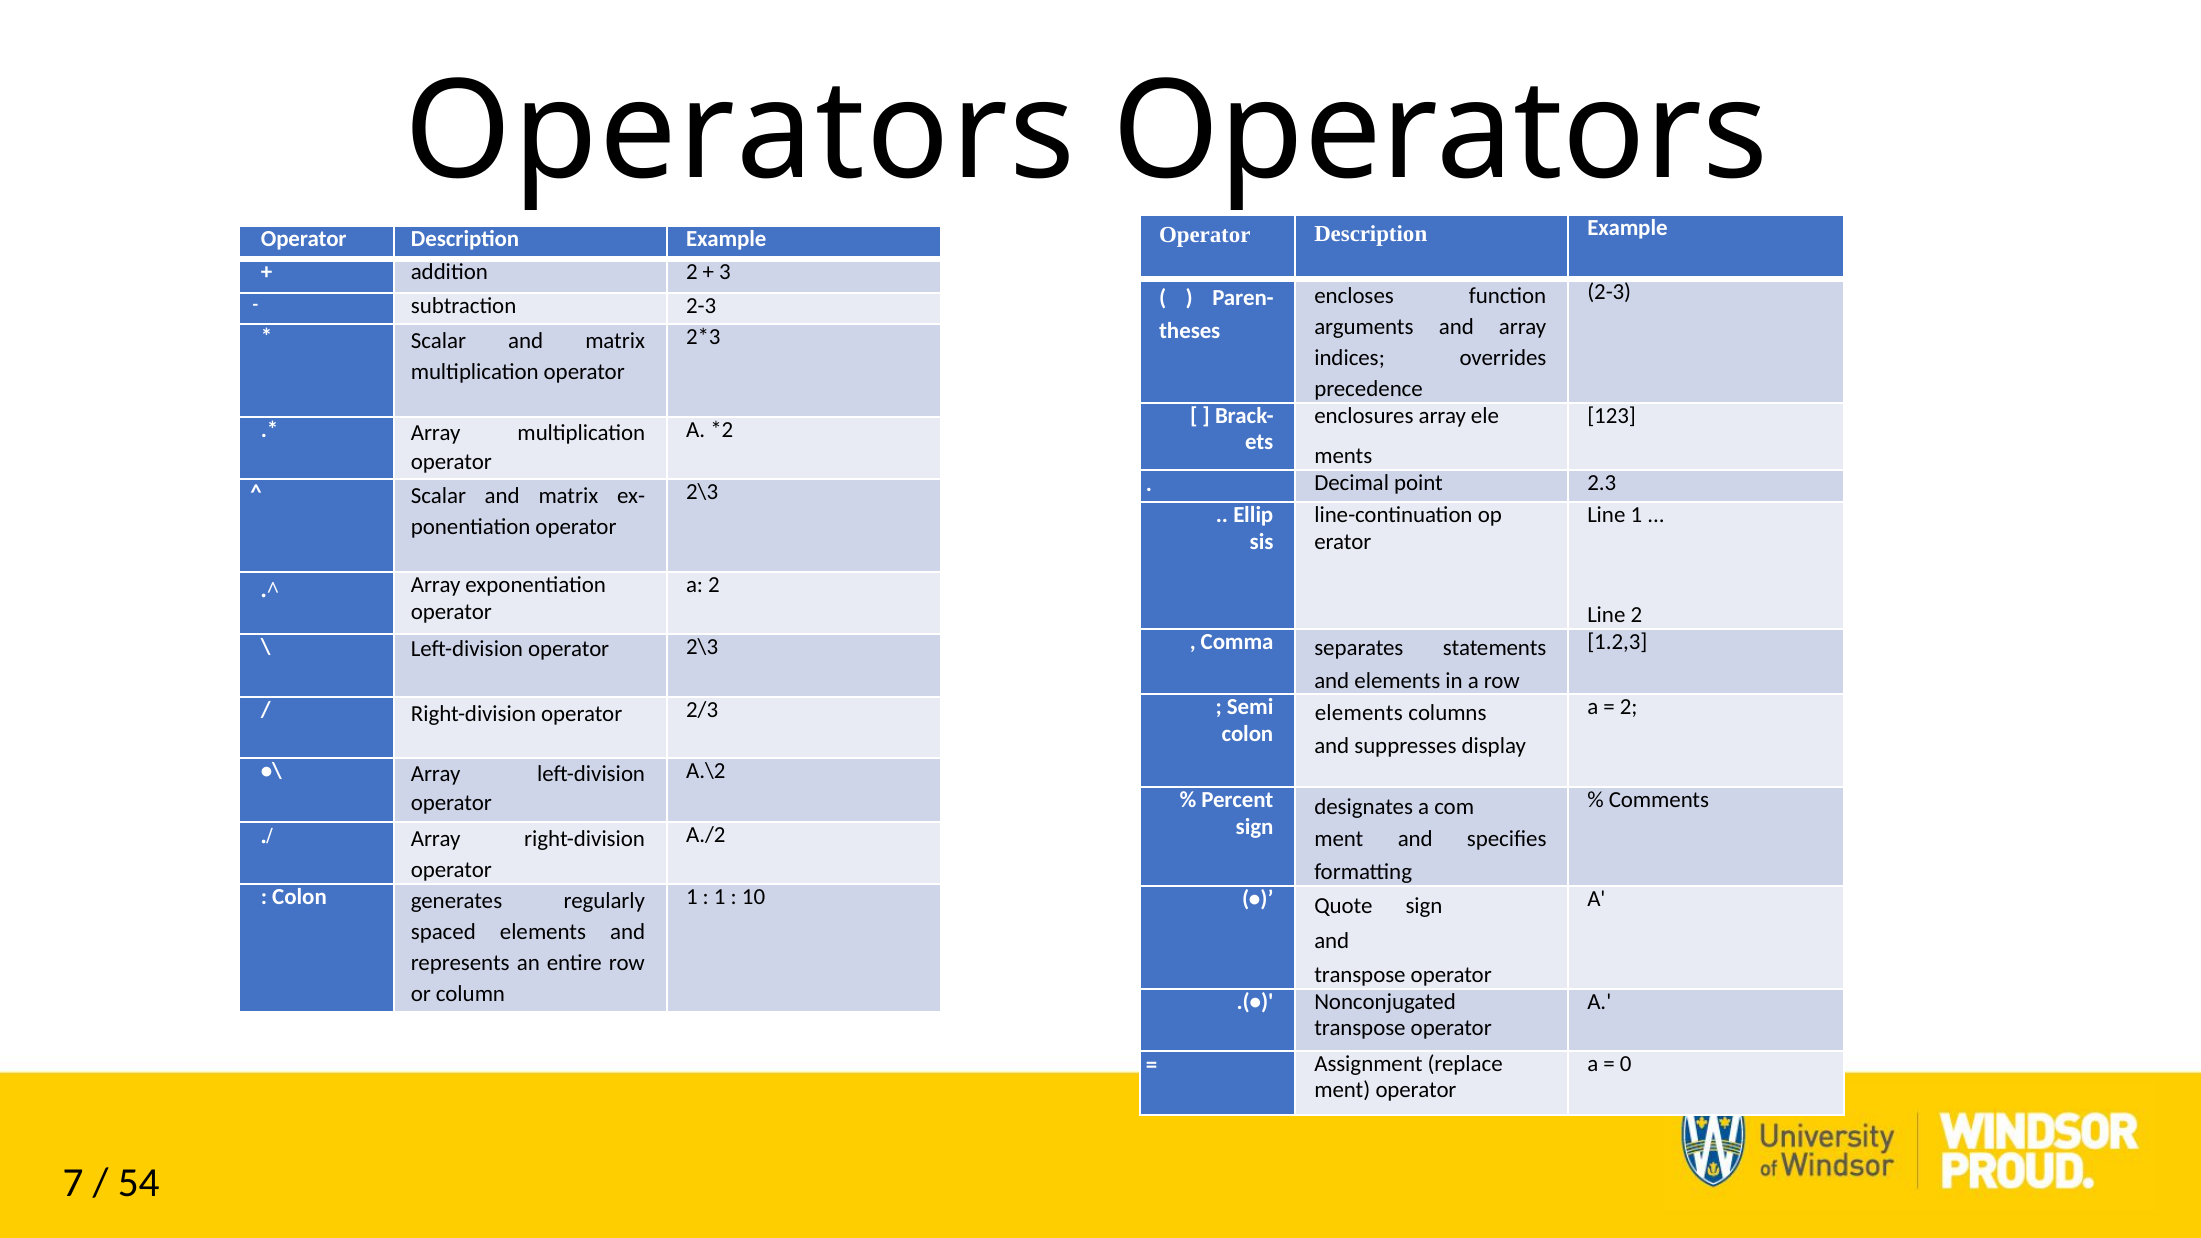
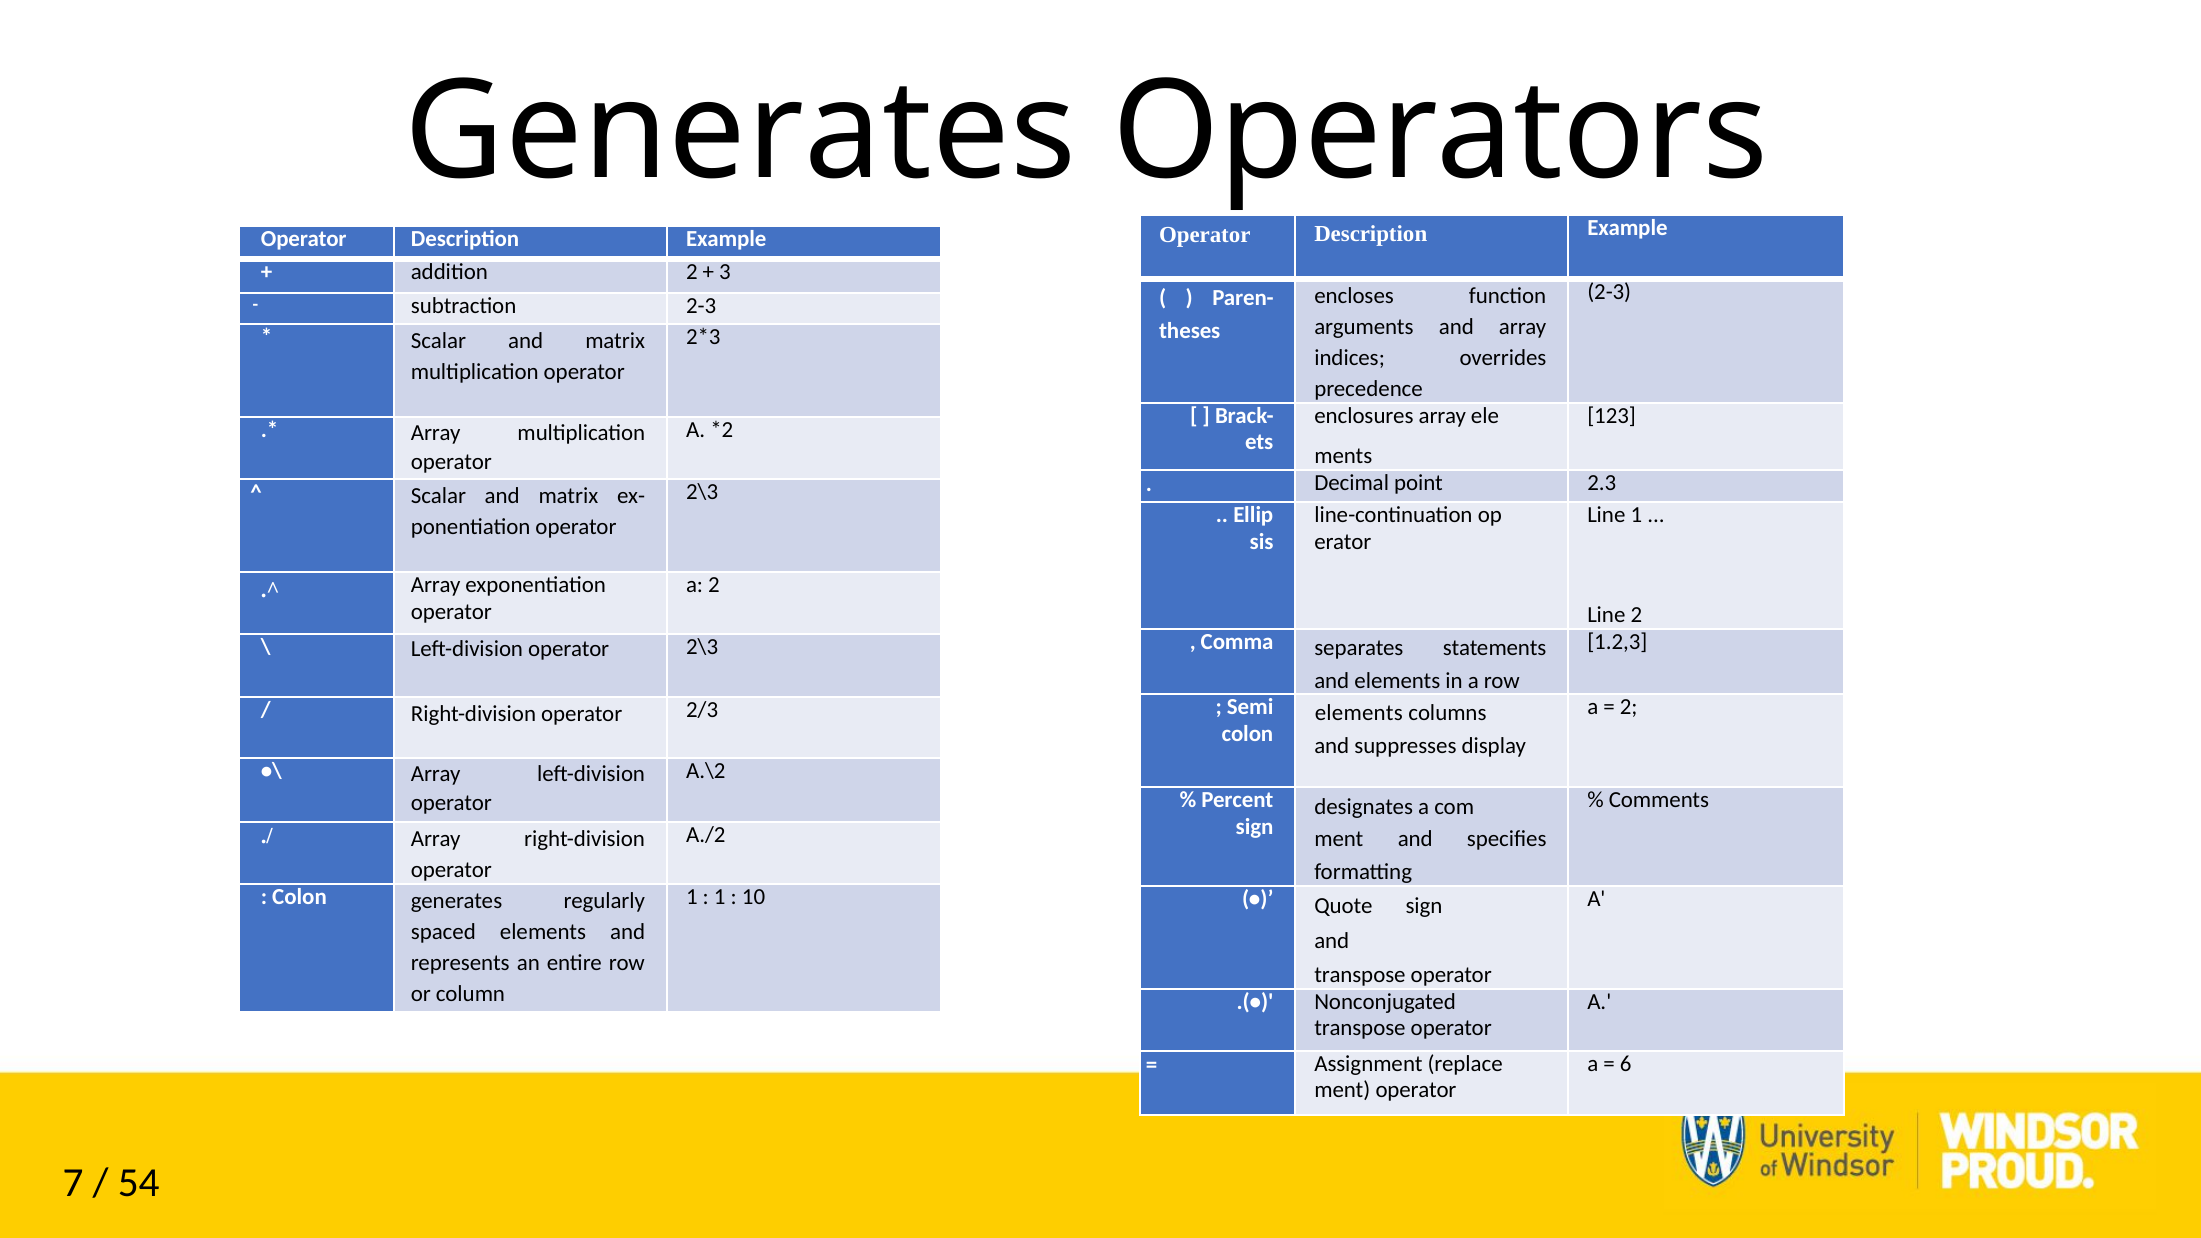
Operators: Operators -> Generates (740, 132)
0: 0 -> 6 (1626, 1064)
